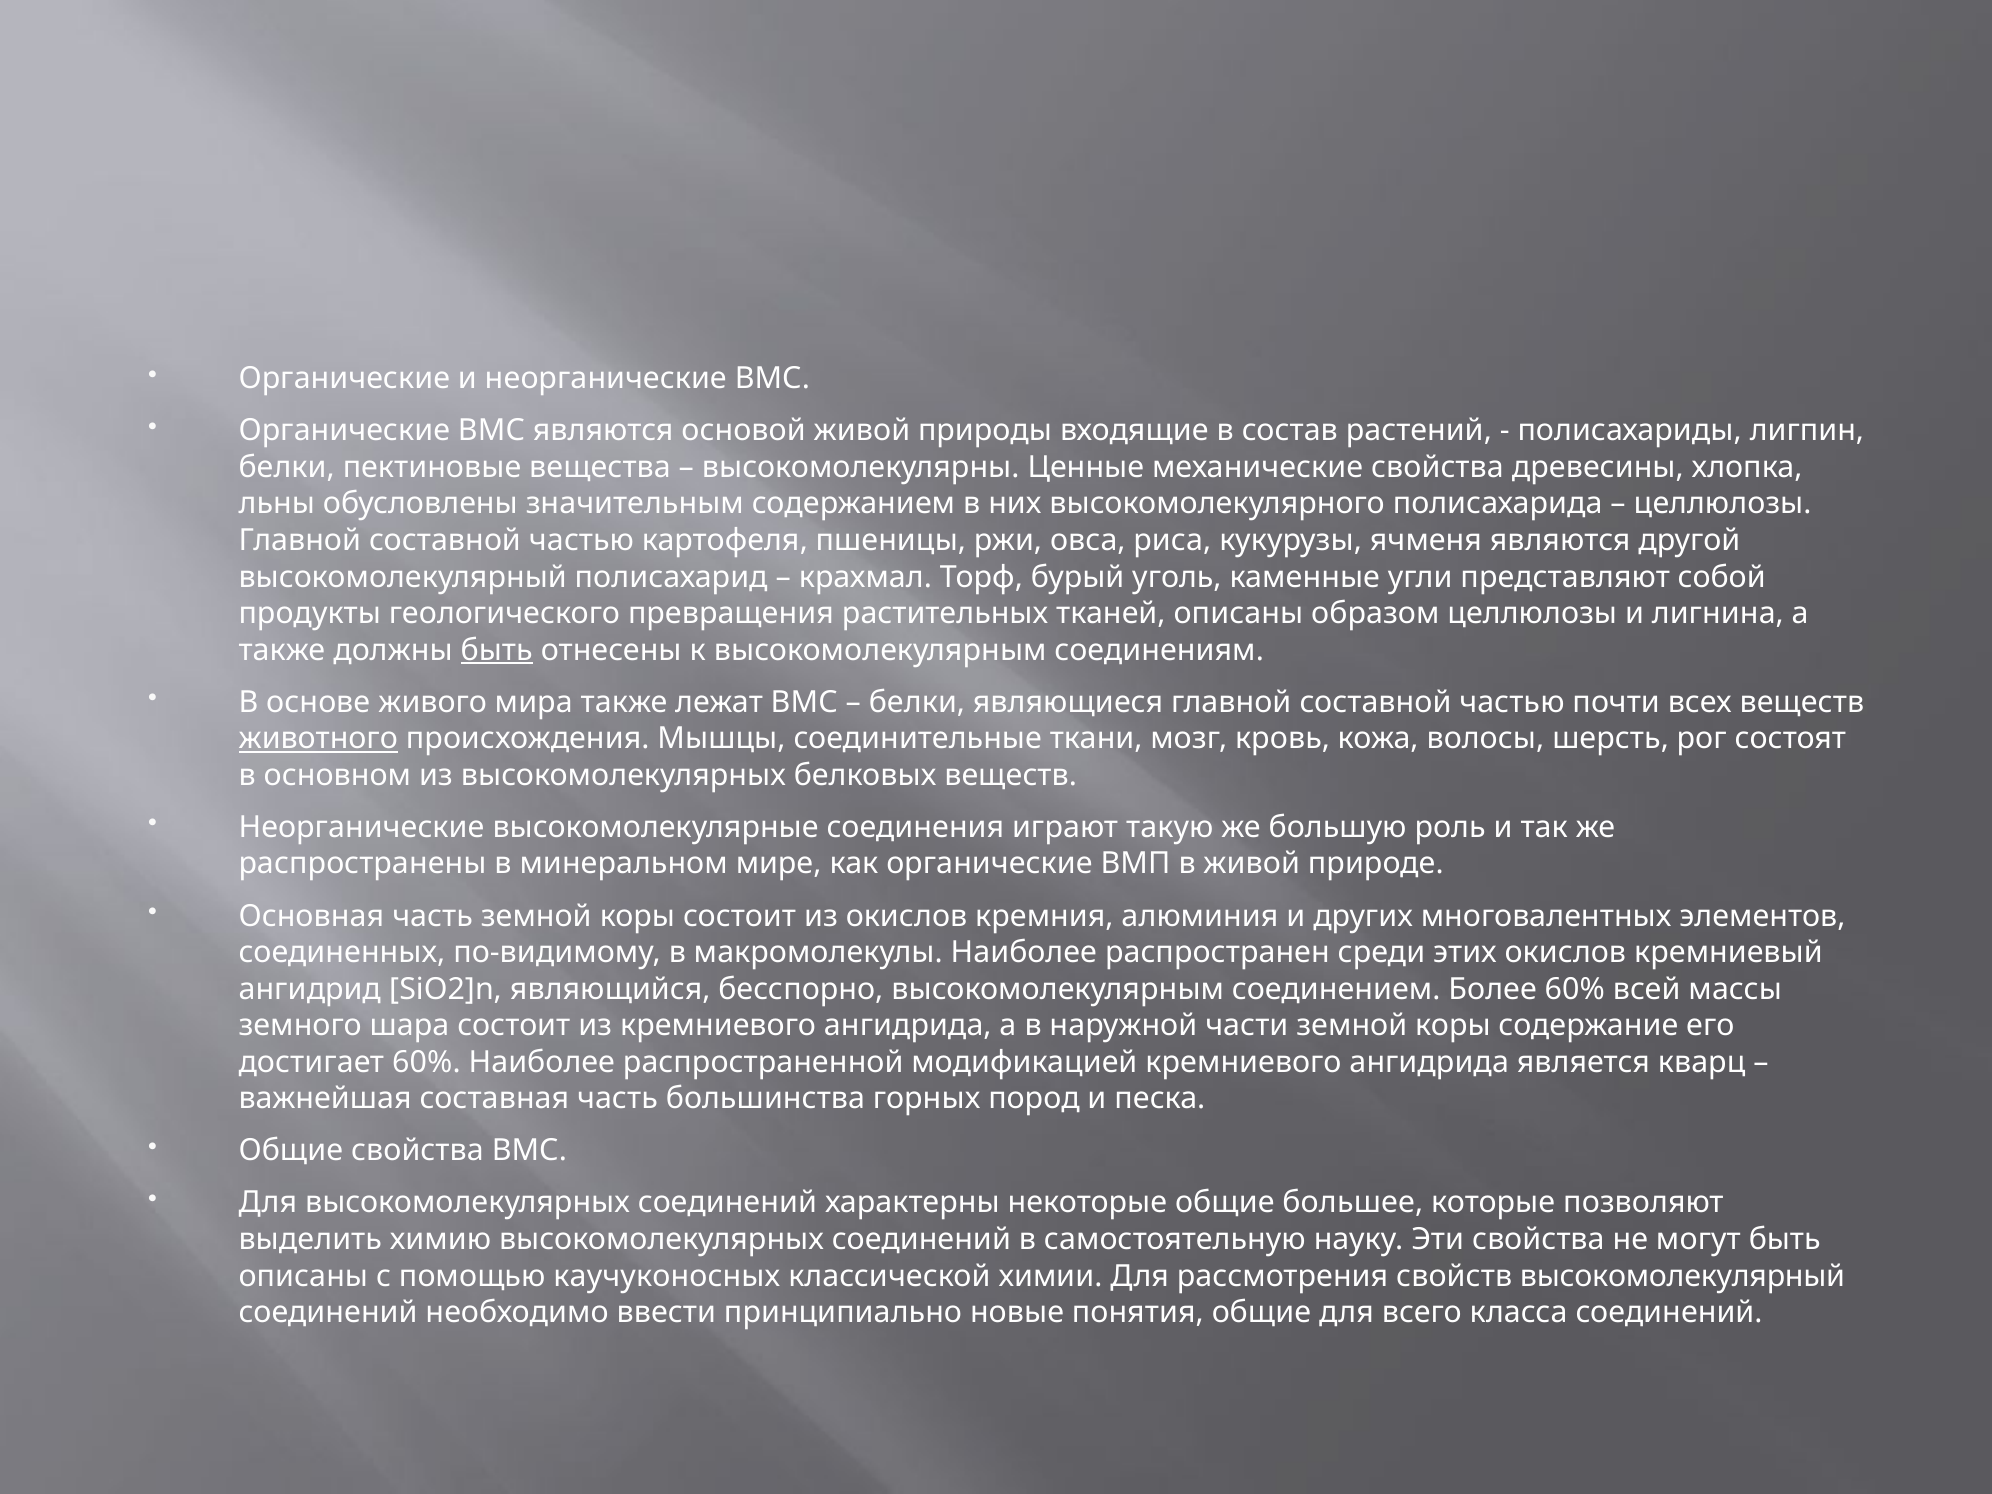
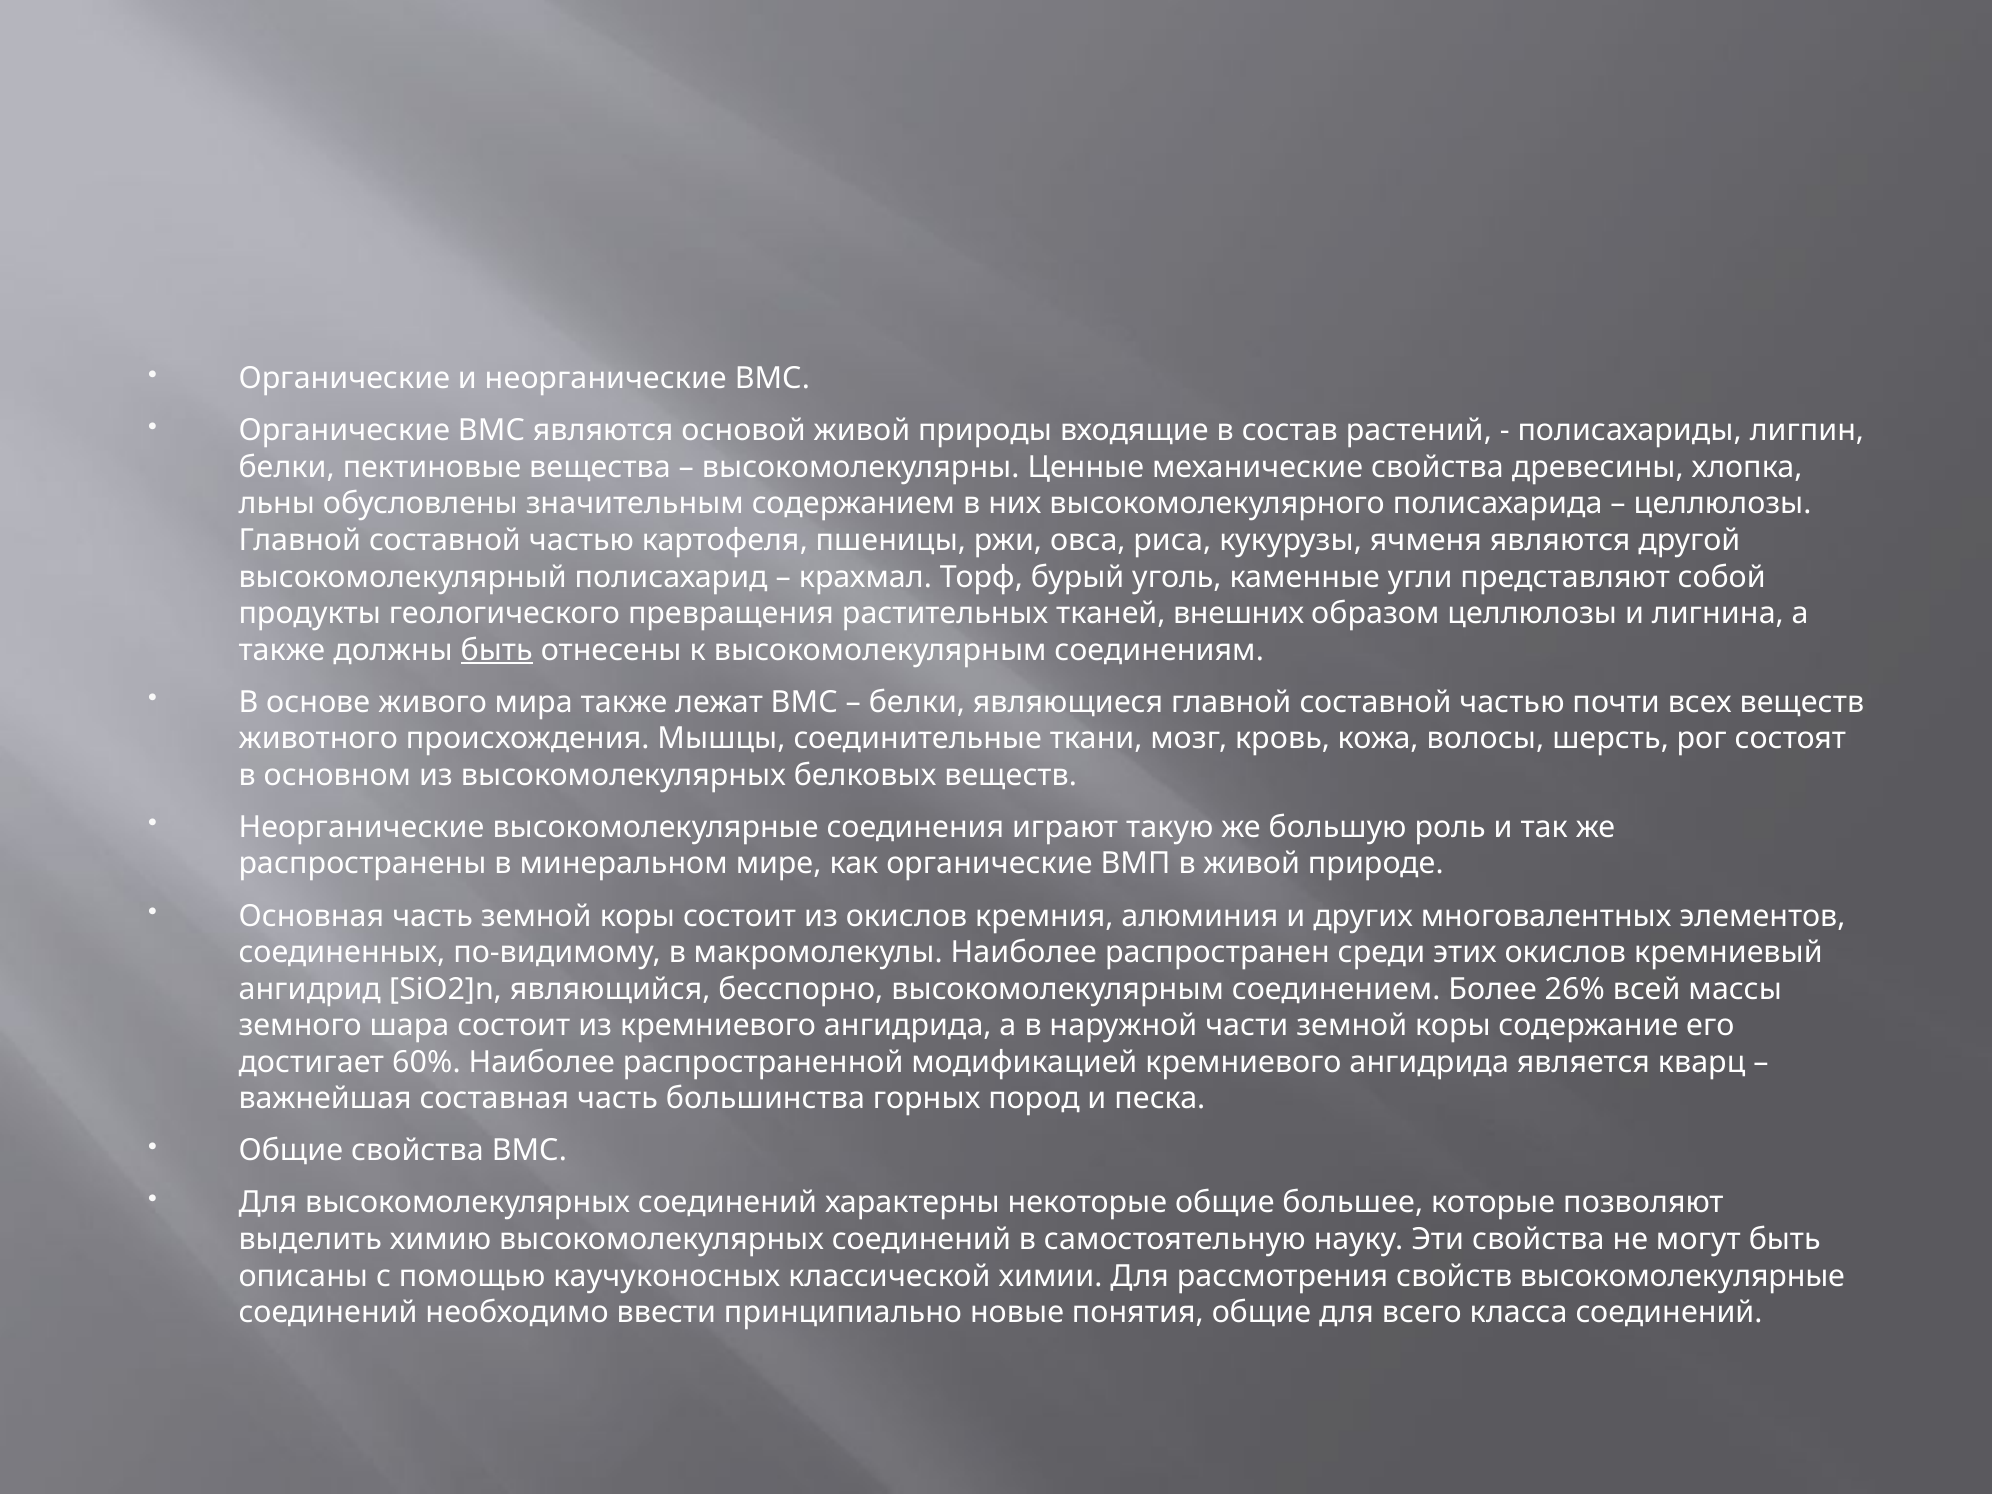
тканей описаны: описаны -> внешних (1239, 614)
животного underline: present -> none (318, 739)
Более 60%: 60% -> 26% (1575, 989)
свойств высокомолекулярный: высокомолекулярный -> высокомолекулярные (1682, 1276)
